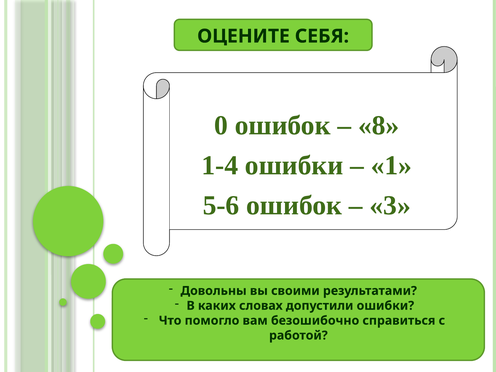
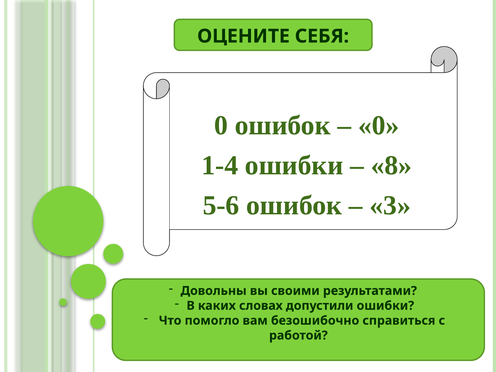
8: 8 -> 0 (379, 126)
1: 1 -> 8 (391, 166)
